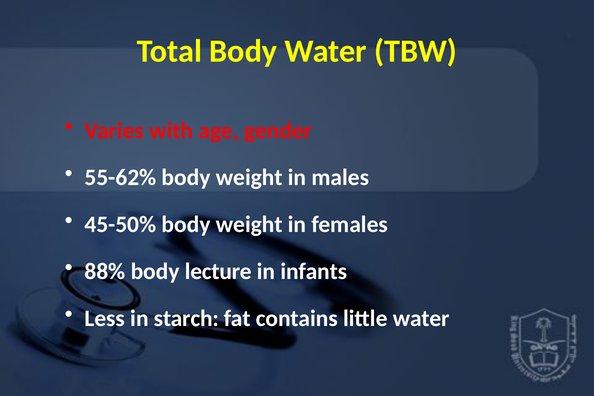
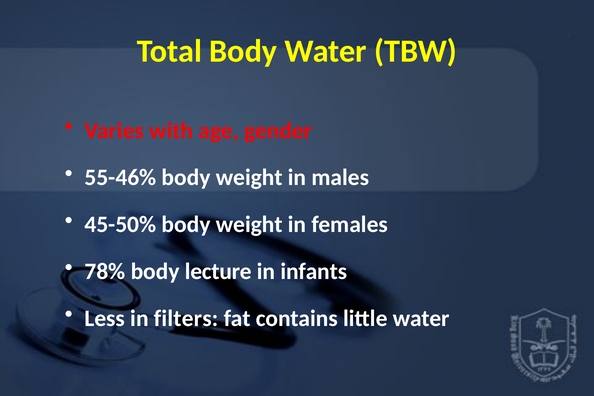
55-62%: 55-62% -> 55-46% (120, 178)
88%: 88% -> 78% (105, 271)
starch: starch -> filters (186, 318)
